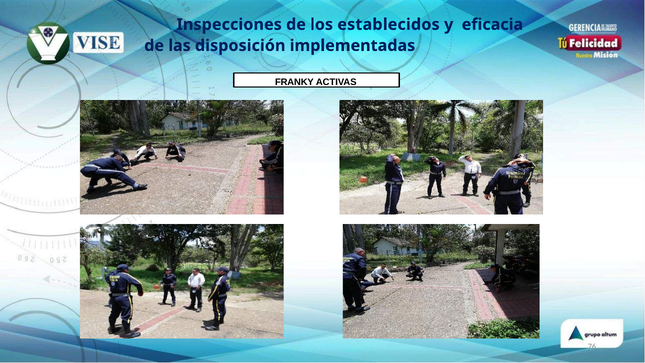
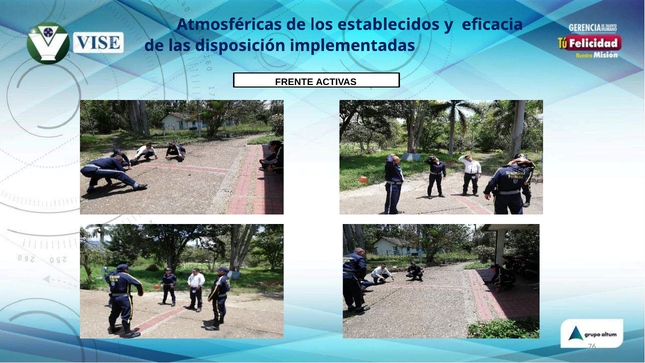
Inspecciones: Inspecciones -> Atmosféricas (229, 25)
FRANKY: FRANKY -> FRENTE (294, 82)
